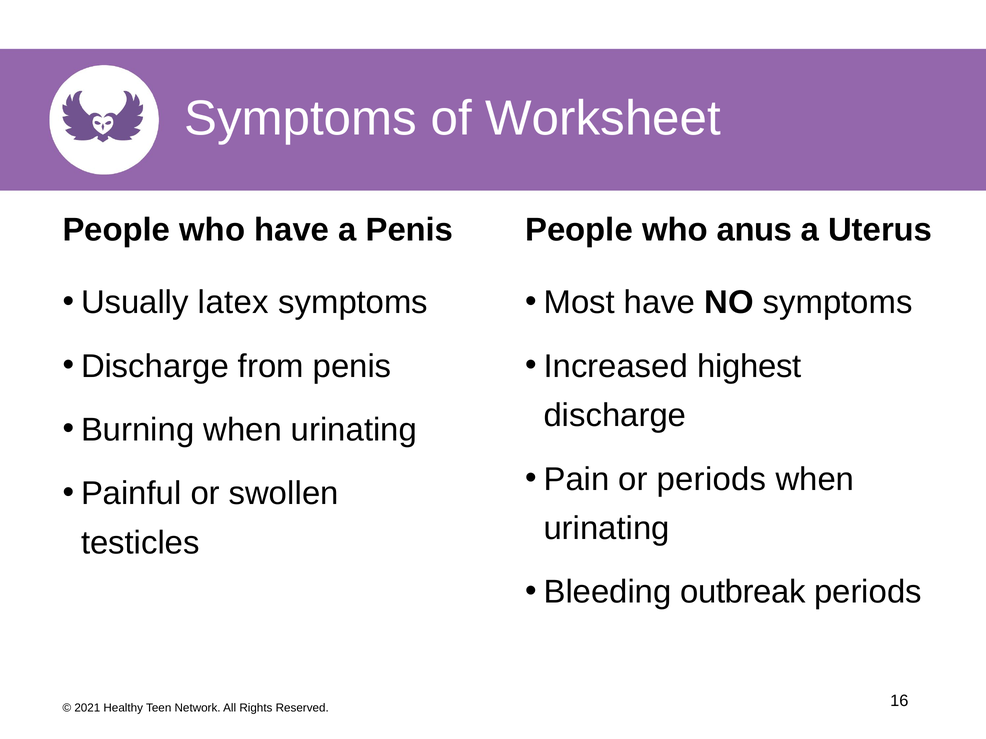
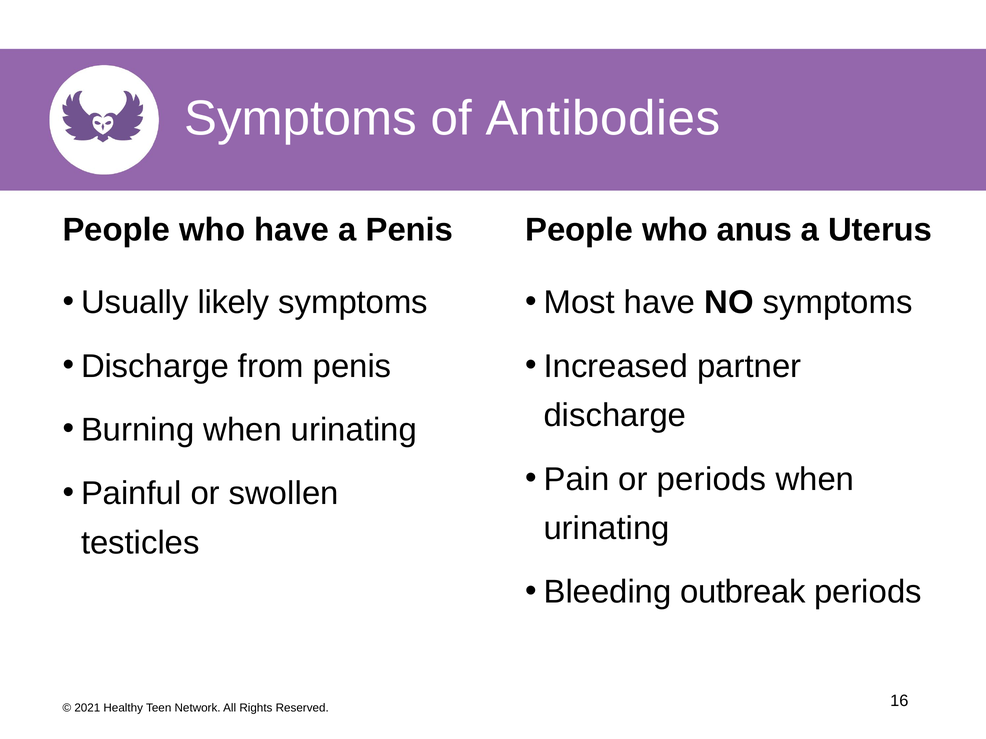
Worksheet: Worksheet -> Antibodies (603, 119)
latex: latex -> likely (234, 303)
highest: highest -> partner (749, 367)
